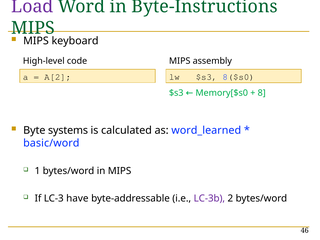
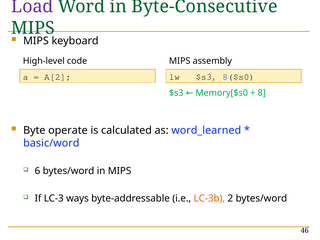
Byte-Instructions: Byte-Instructions -> Byte-Consecutive (204, 7)
systems: systems -> operate (68, 130)
1: 1 -> 6 (37, 171)
have: have -> ways (77, 198)
LC-3b colour: purple -> orange (209, 198)
